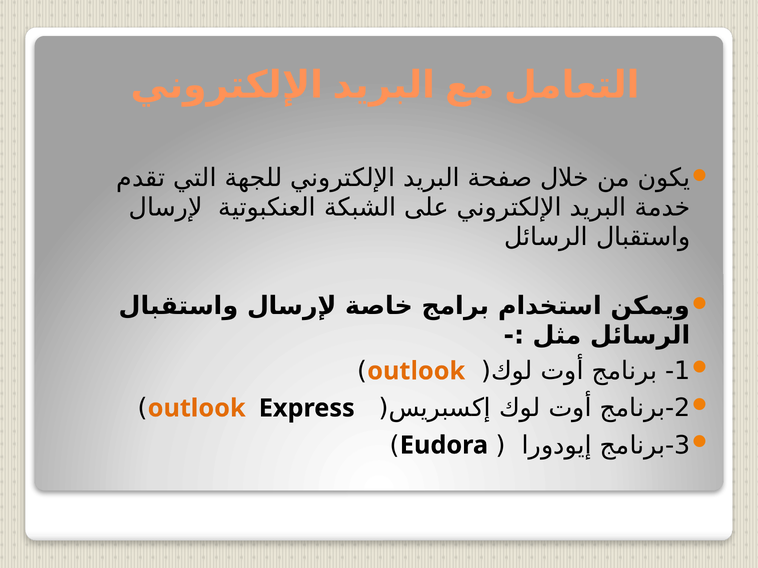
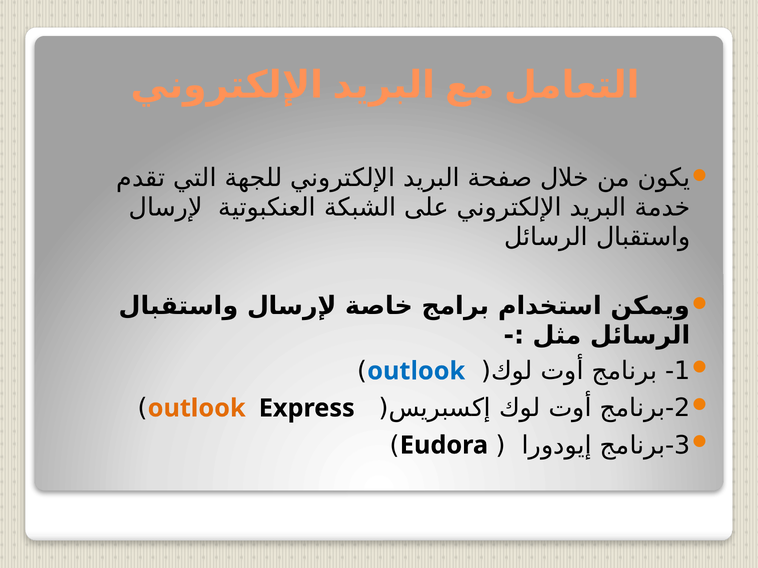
outlook colour: orange -> blue (416, 371)
